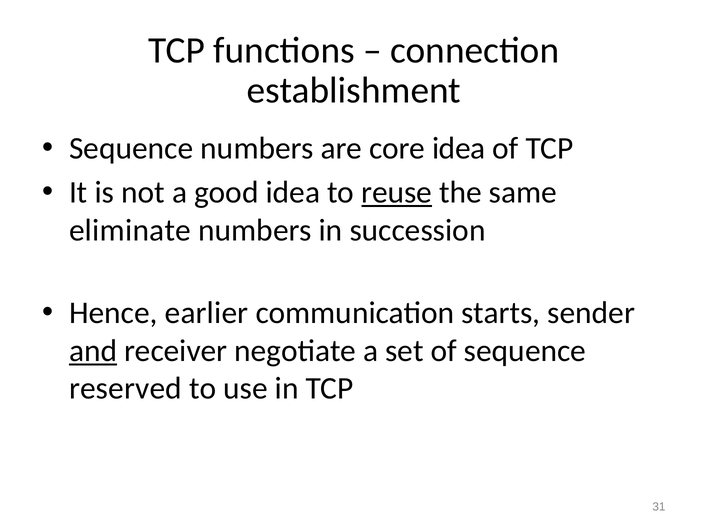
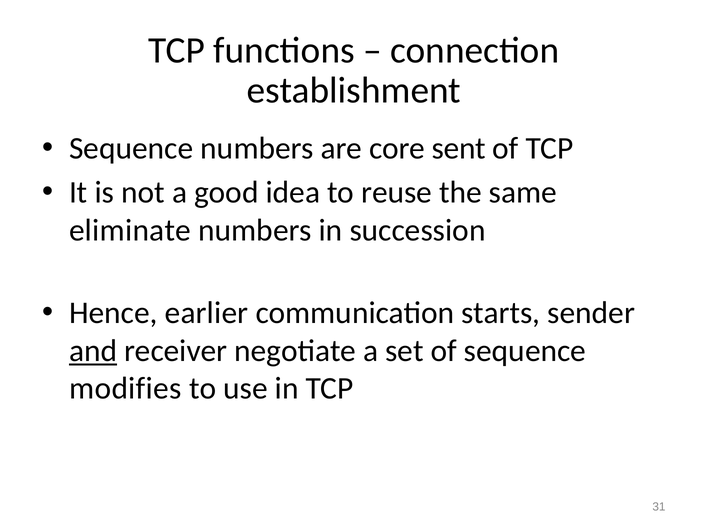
core idea: idea -> sent (459, 149)
reuse underline: present -> none (397, 193)
reserved: reserved -> modifies (125, 389)
